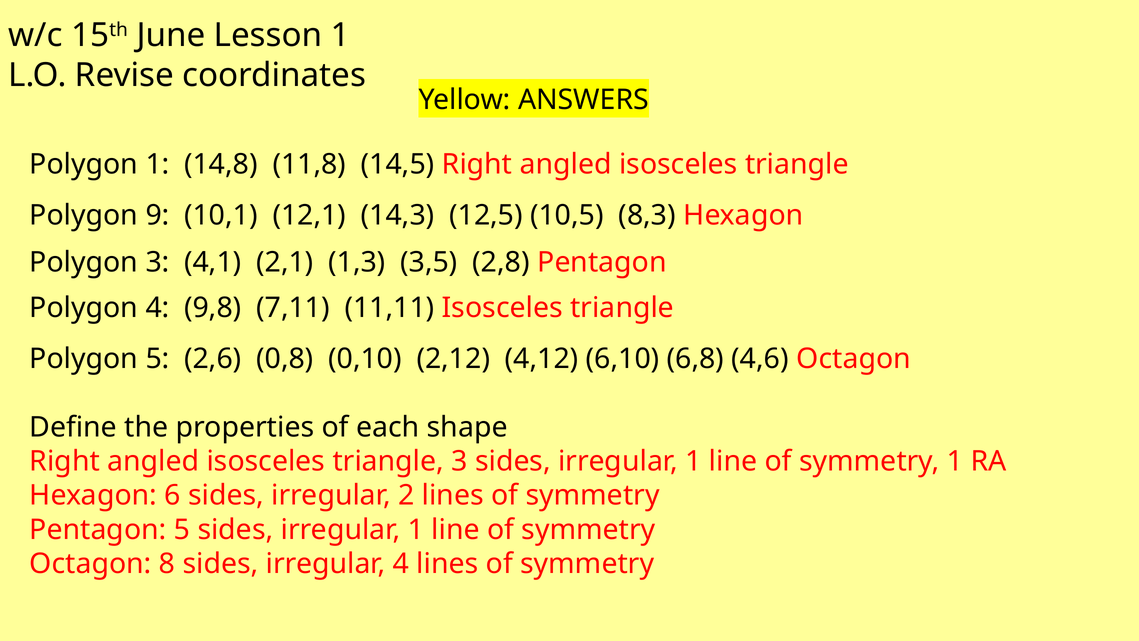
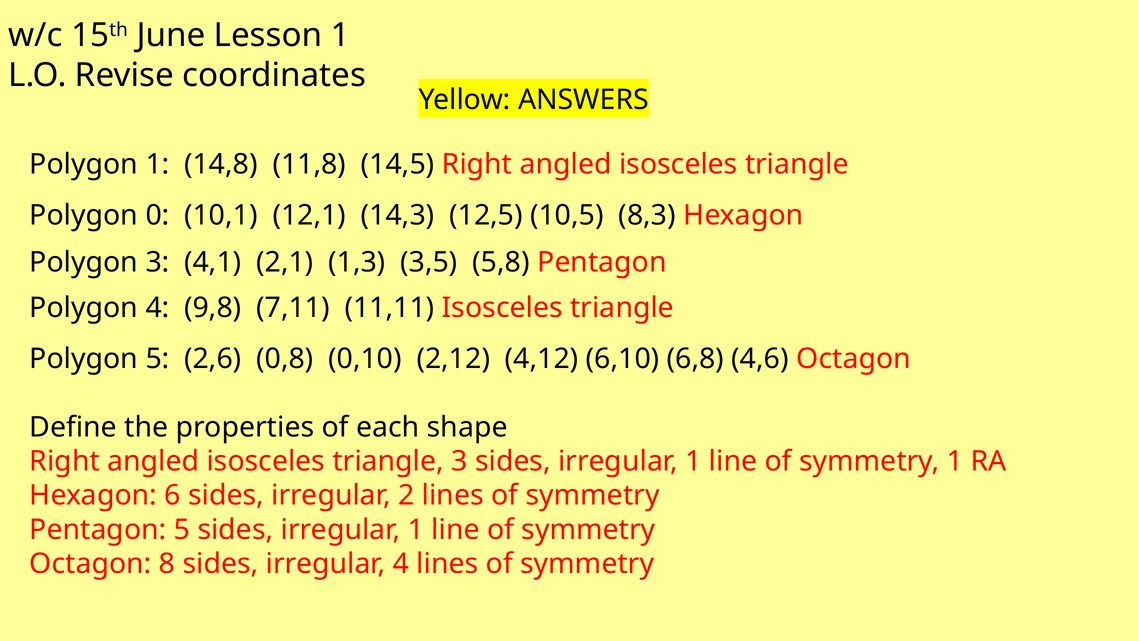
9: 9 -> 0 (157, 215)
2,8: 2,8 -> 5,8 (501, 262)
